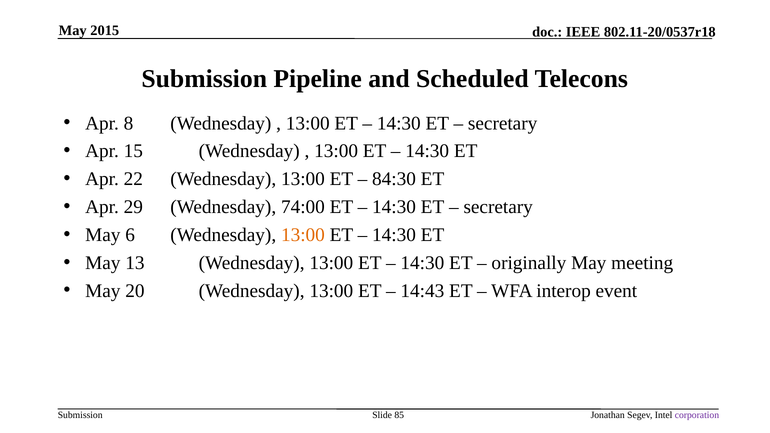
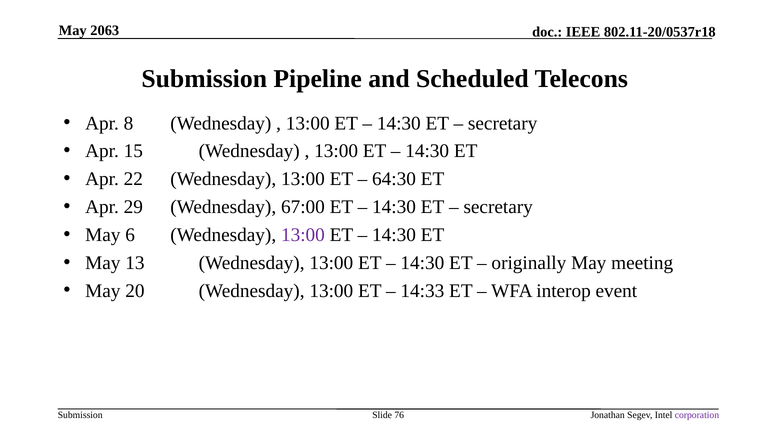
2015: 2015 -> 2063 (105, 31)
84:30: 84:30 -> 64:30 (394, 179)
74:00: 74:00 -> 67:00 (303, 207)
13:00 colour: orange -> purple (303, 235)
14:43: 14:43 -> 14:33 (422, 291)
85: 85 -> 76 (399, 415)
